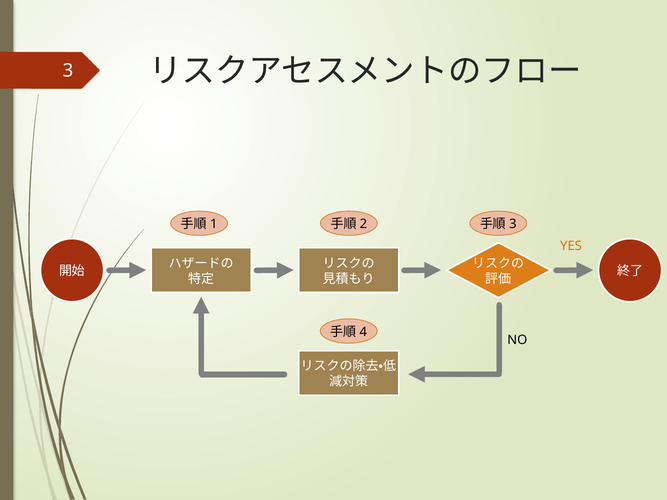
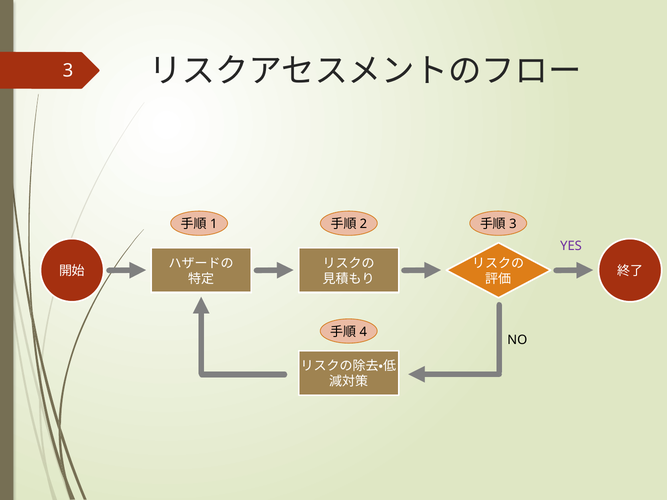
YES colour: orange -> purple (571, 246)
